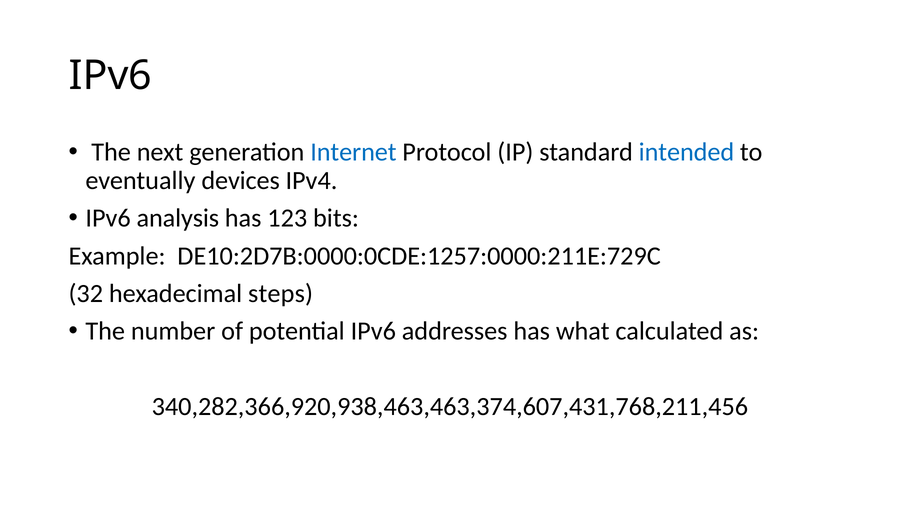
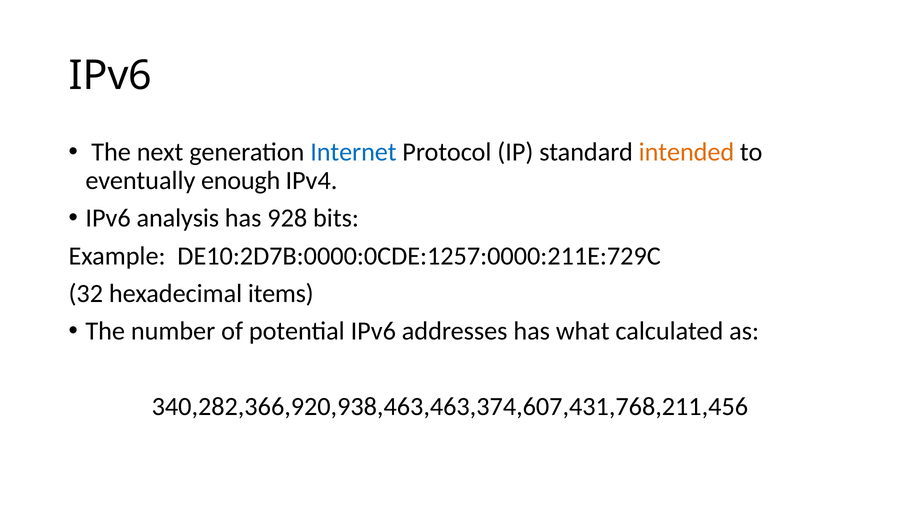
intended colour: blue -> orange (686, 152)
devices: devices -> enough (241, 181)
123: 123 -> 928 (287, 218)
steps: steps -> items (281, 294)
